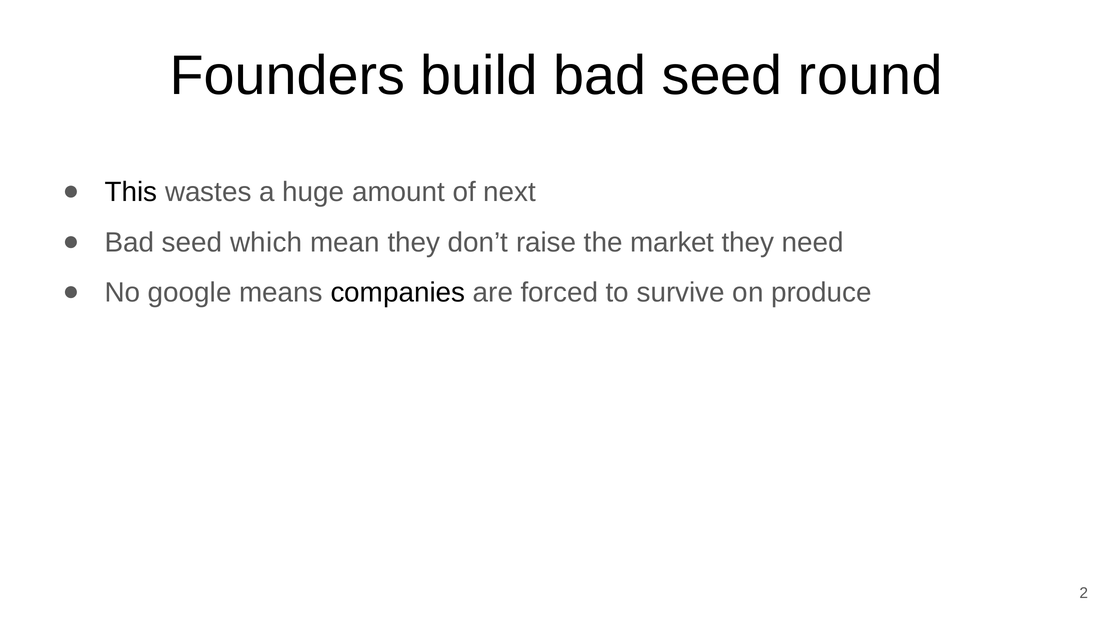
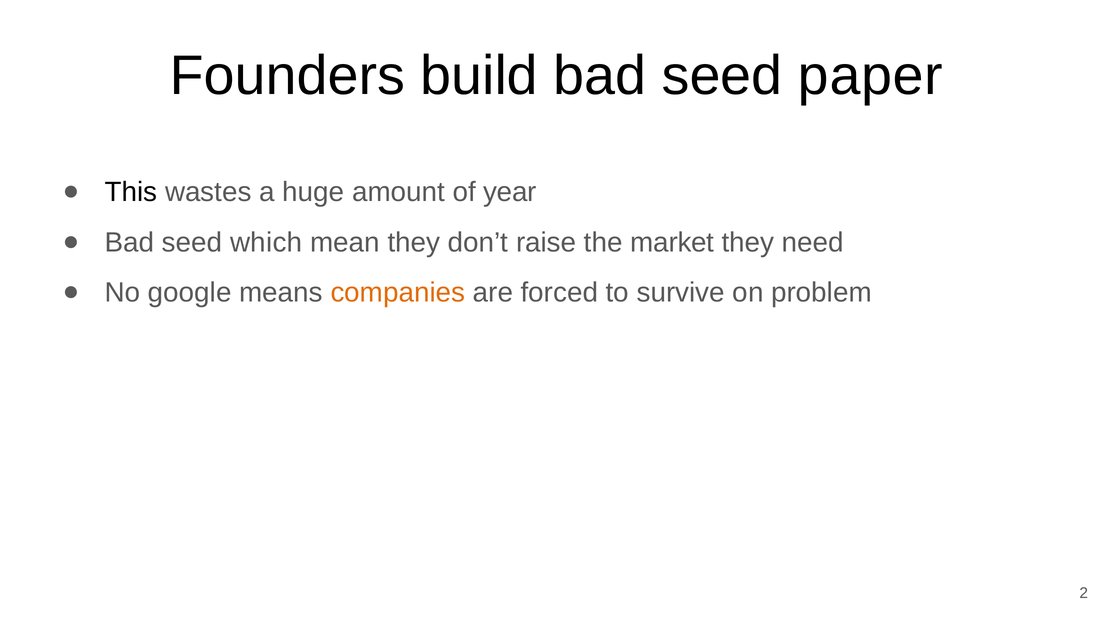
round: round -> paper (870, 76)
next: next -> year (510, 192)
companies colour: black -> orange (398, 292)
produce: produce -> problem (821, 292)
